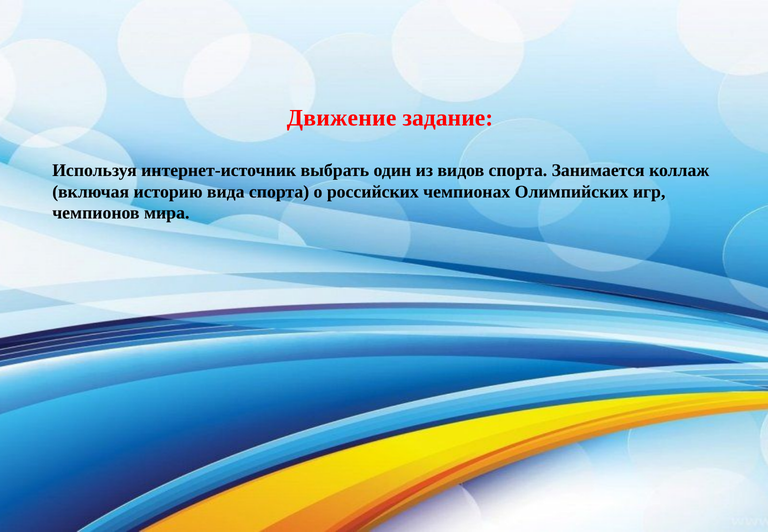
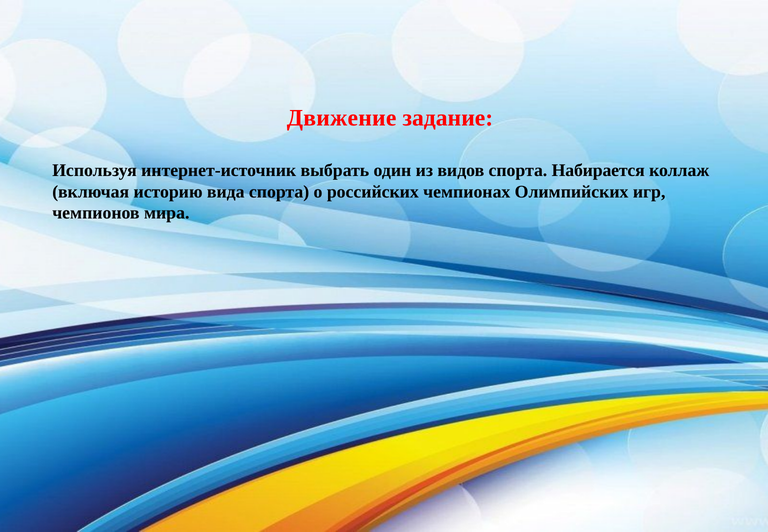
Занимается: Занимается -> Набирается (598, 170)
